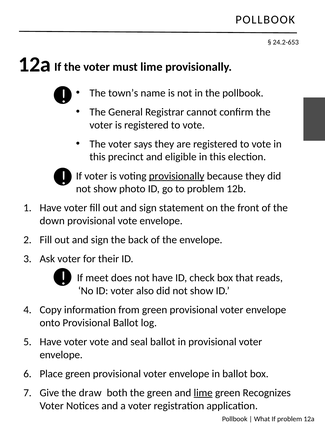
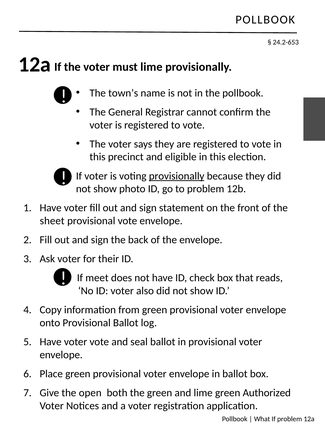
down: down -> sheet (52, 221)
draw: draw -> open (90, 393)
lime underline: present -> none (203, 393)
Recognizes: Recognizes -> Authorized (267, 393)
